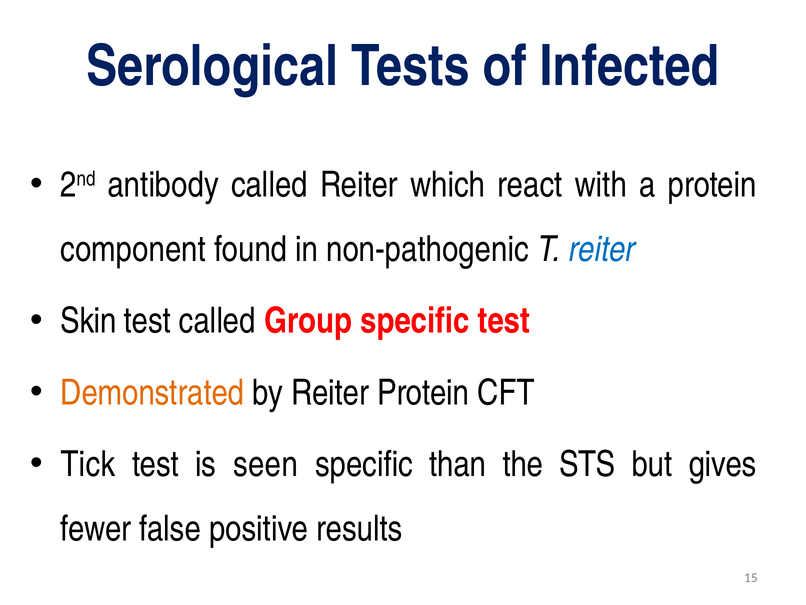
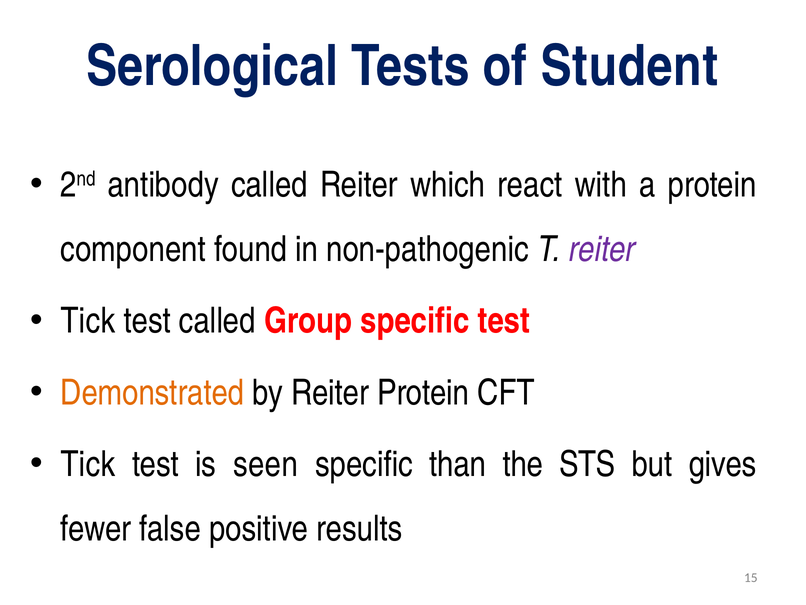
Infected: Infected -> Student (629, 66)
reiter colour: blue -> purple (602, 249)
Skin: Skin -> Tick (88, 321)
